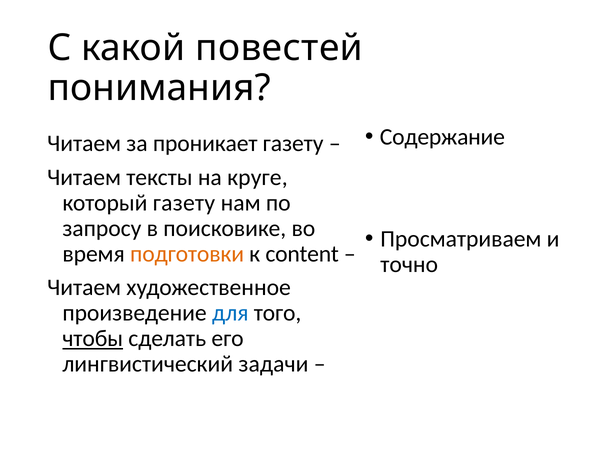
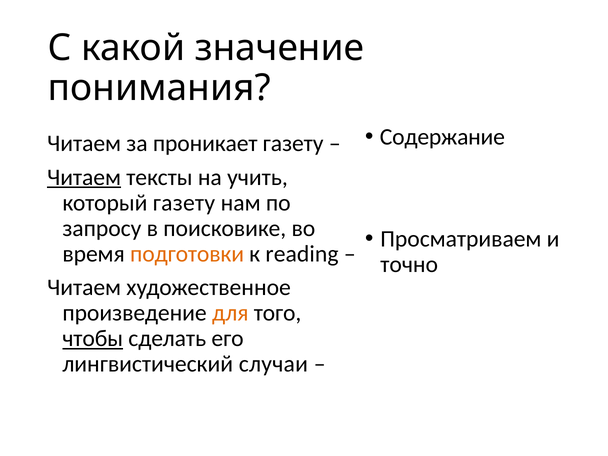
повестей: повестей -> значение (279, 48)
Читаем underline: none -> present (84, 177)
круге: круге -> учить (257, 177)
content: content -> reading (302, 254)
для colour: blue -> orange (230, 313)
задачи: задачи -> случаи (273, 364)
